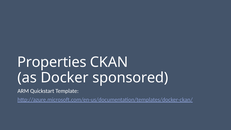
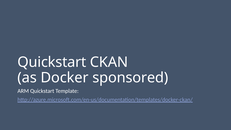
Properties: Properties -> Quickstart (52, 62)
